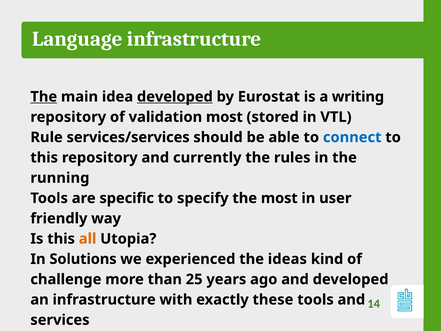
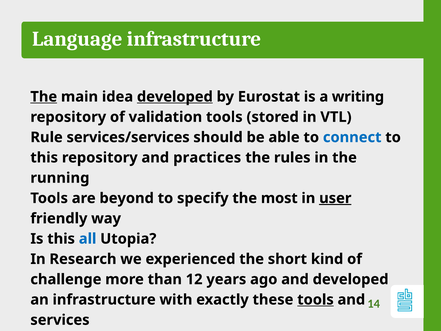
validation most: most -> tools (224, 117)
currently: currently -> practices (207, 157)
specific: specific -> beyond (127, 198)
user underline: none -> present (335, 198)
all colour: orange -> blue (88, 239)
Solutions: Solutions -> Research (83, 259)
ideas: ideas -> short (287, 259)
25: 25 -> 12 (194, 279)
tools underline: none -> present (315, 299)
